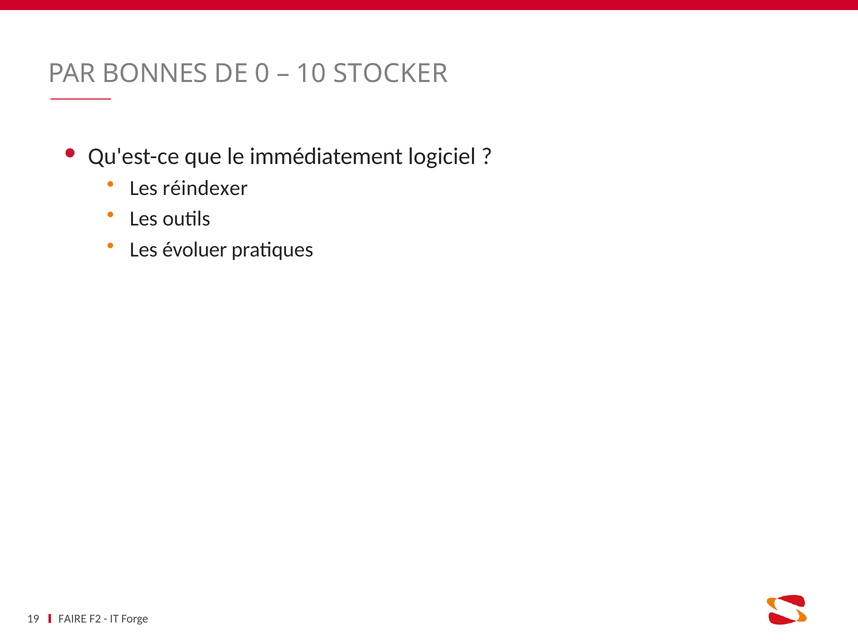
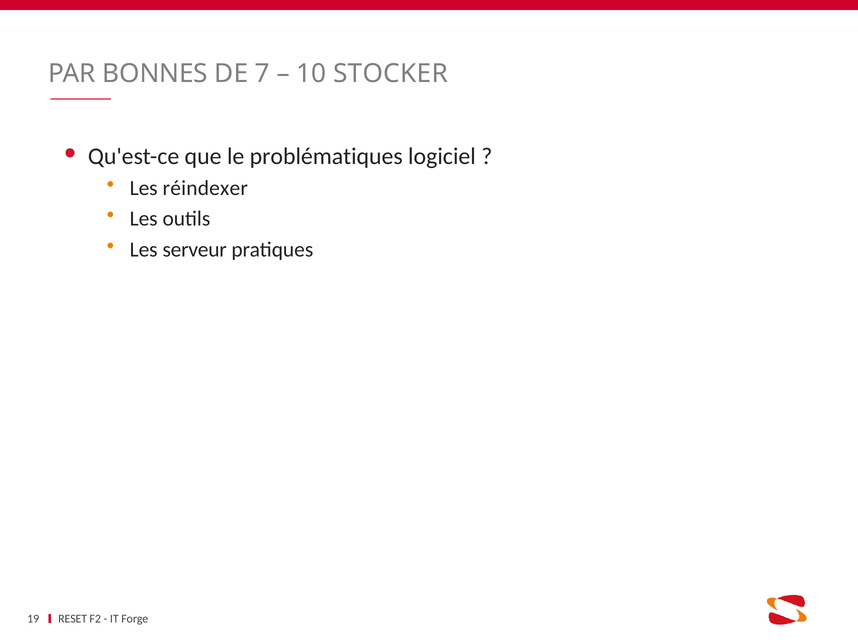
0: 0 -> 7 (262, 74)
immédiatement: immédiatement -> problématiques (326, 156)
évoluer: évoluer -> serveur (195, 249)
FAIRE: FAIRE -> RESET (73, 618)
